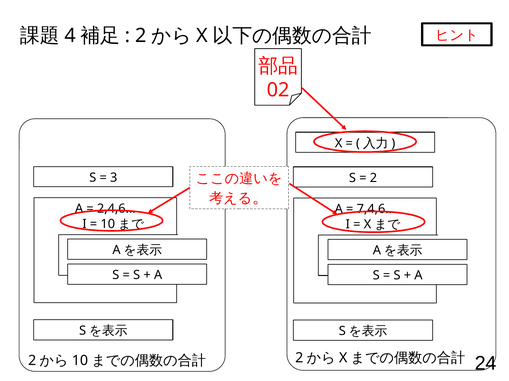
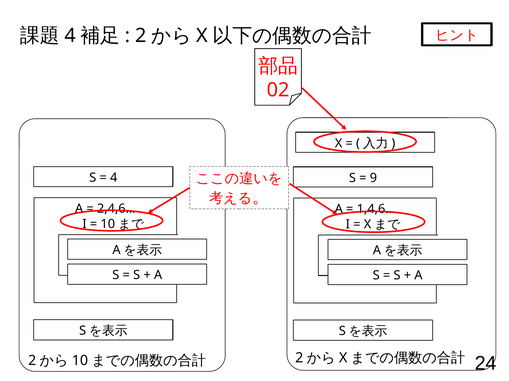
3: 3 -> 4 (114, 178)
2: 2 -> 9 (373, 178)
7,4,6…: 7,4,6… -> 1,4,6… (376, 209)
